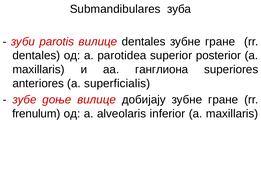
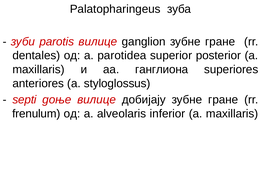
Submandibulares: Submandibulares -> Palatopharingeus (115, 9)
вилице dentales: dentales -> ganglion (144, 42)
superficialis: superficialis -> styloglossus (117, 83)
зубе: зубе -> septi (24, 100)
